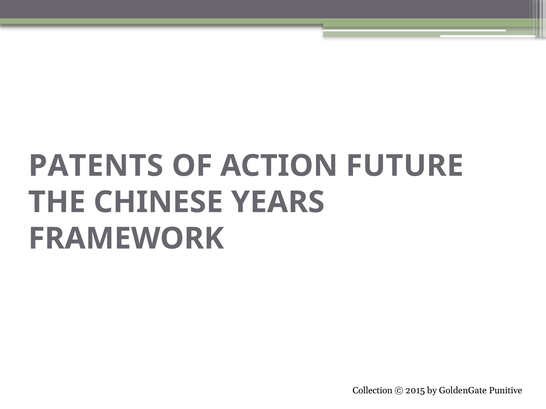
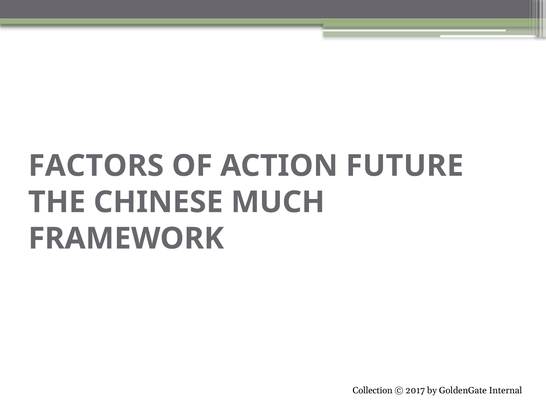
PATENTS: PATENTS -> FACTORS (96, 166)
YEARS: YEARS -> MUCH (278, 202)
2015: 2015 -> 2017 (415, 391)
Punitive: Punitive -> Internal (506, 391)
